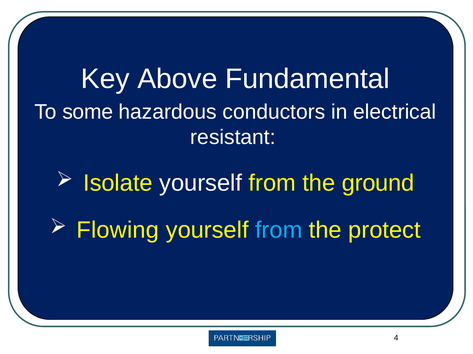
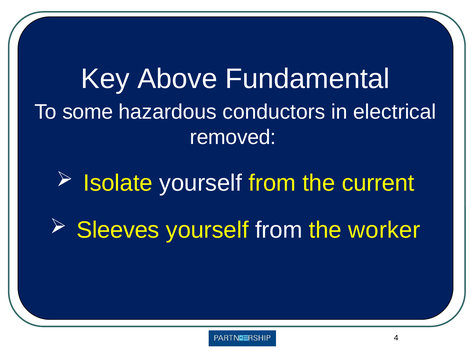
resistant: resistant -> removed (233, 137)
ground: ground -> current (378, 183)
Flowing: Flowing -> Sleeves (118, 231)
from colour: light blue -> white (279, 231)
protect: protect -> worker (384, 231)
